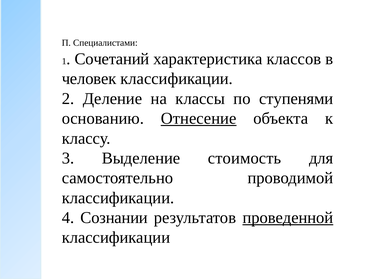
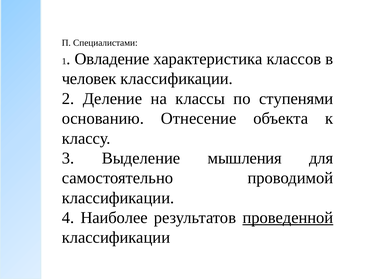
Сочетаний: Сочетаний -> Овладение (112, 59)
Отнесение underline: present -> none (199, 118)
стоимость: стоимость -> мышления (245, 158)
Сознании: Сознании -> Наиболее (114, 218)
